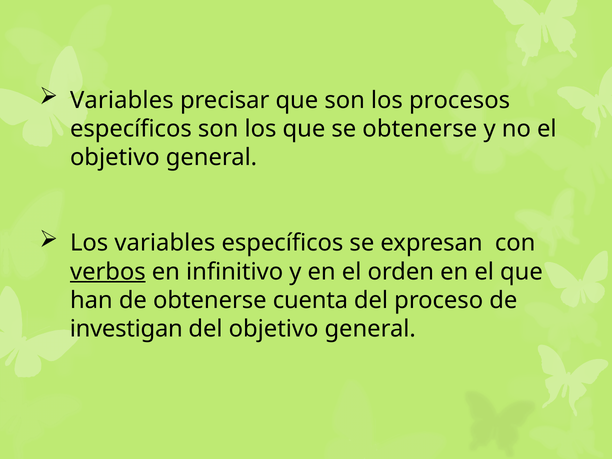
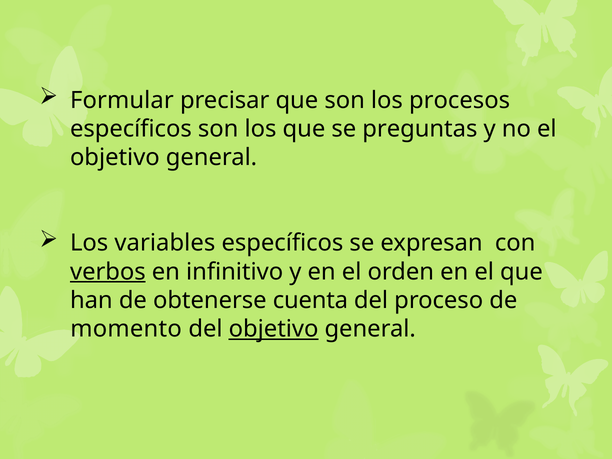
Variables: Variables -> Formular (122, 100)
se obtenerse: obtenerse -> preguntas (420, 129)
investigan: investigan -> momento (126, 329)
objetivo underline: none -> present (274, 329)
